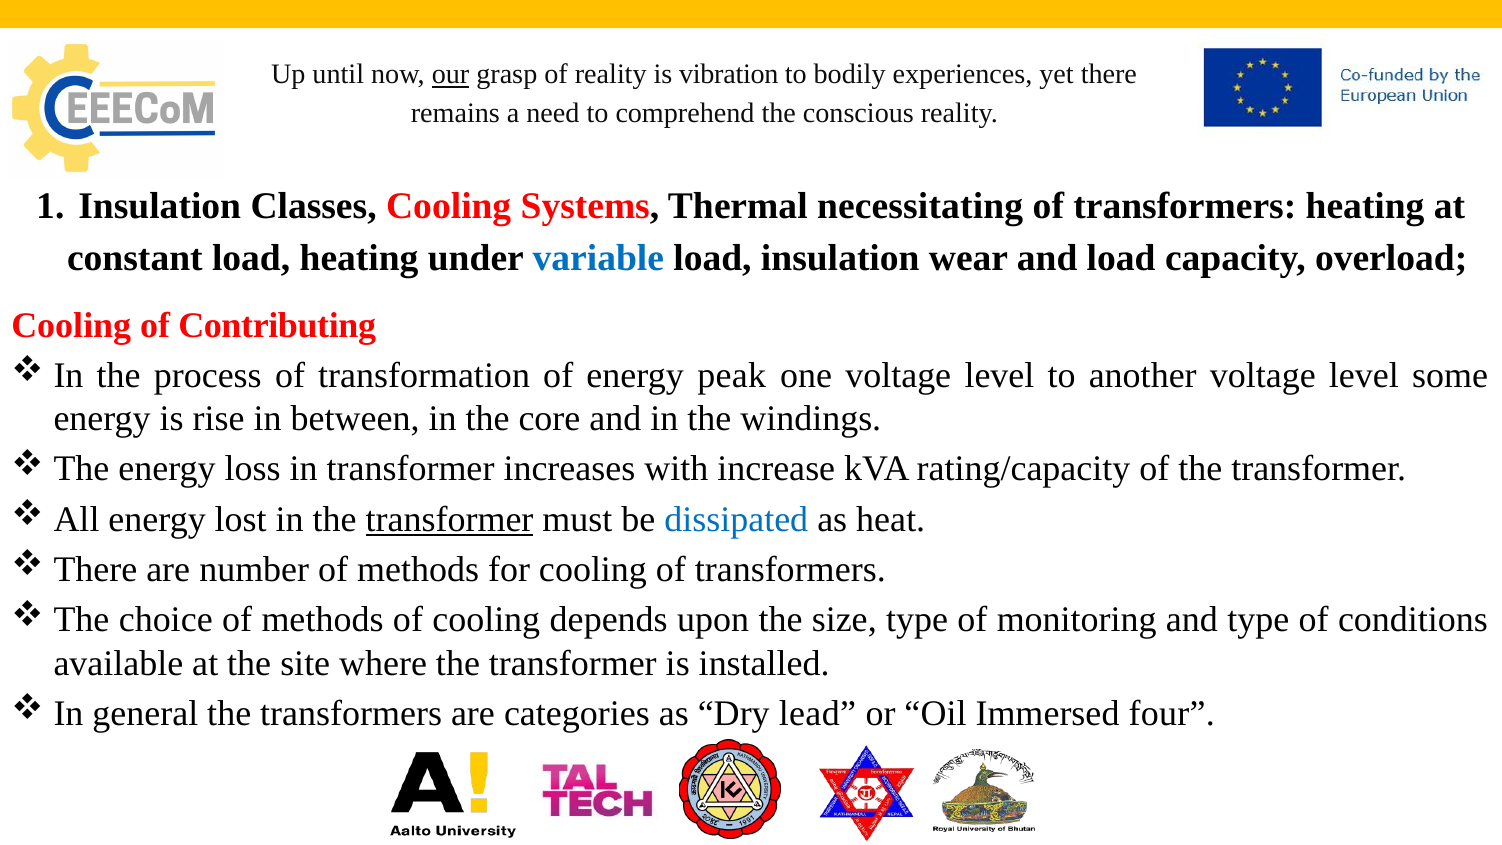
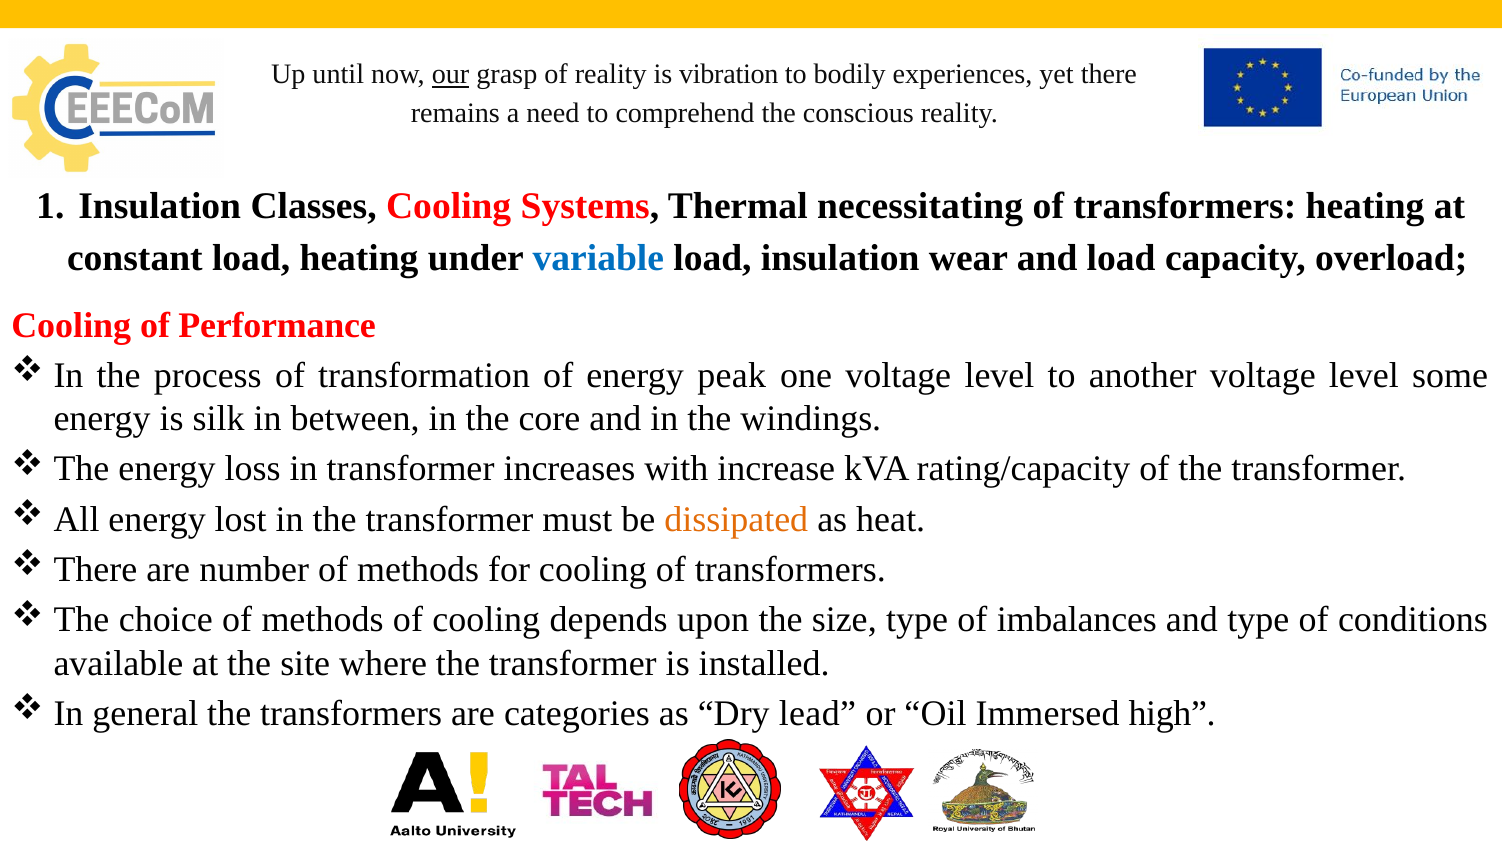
Contributing: Contributing -> Performance (277, 325)
rise: rise -> silk (219, 419)
transformer underline: present -> none (450, 519)
dissipated colour: blue -> orange (736, 519)
monitoring: monitoring -> imbalances (1077, 620)
four: four -> high (1172, 713)
